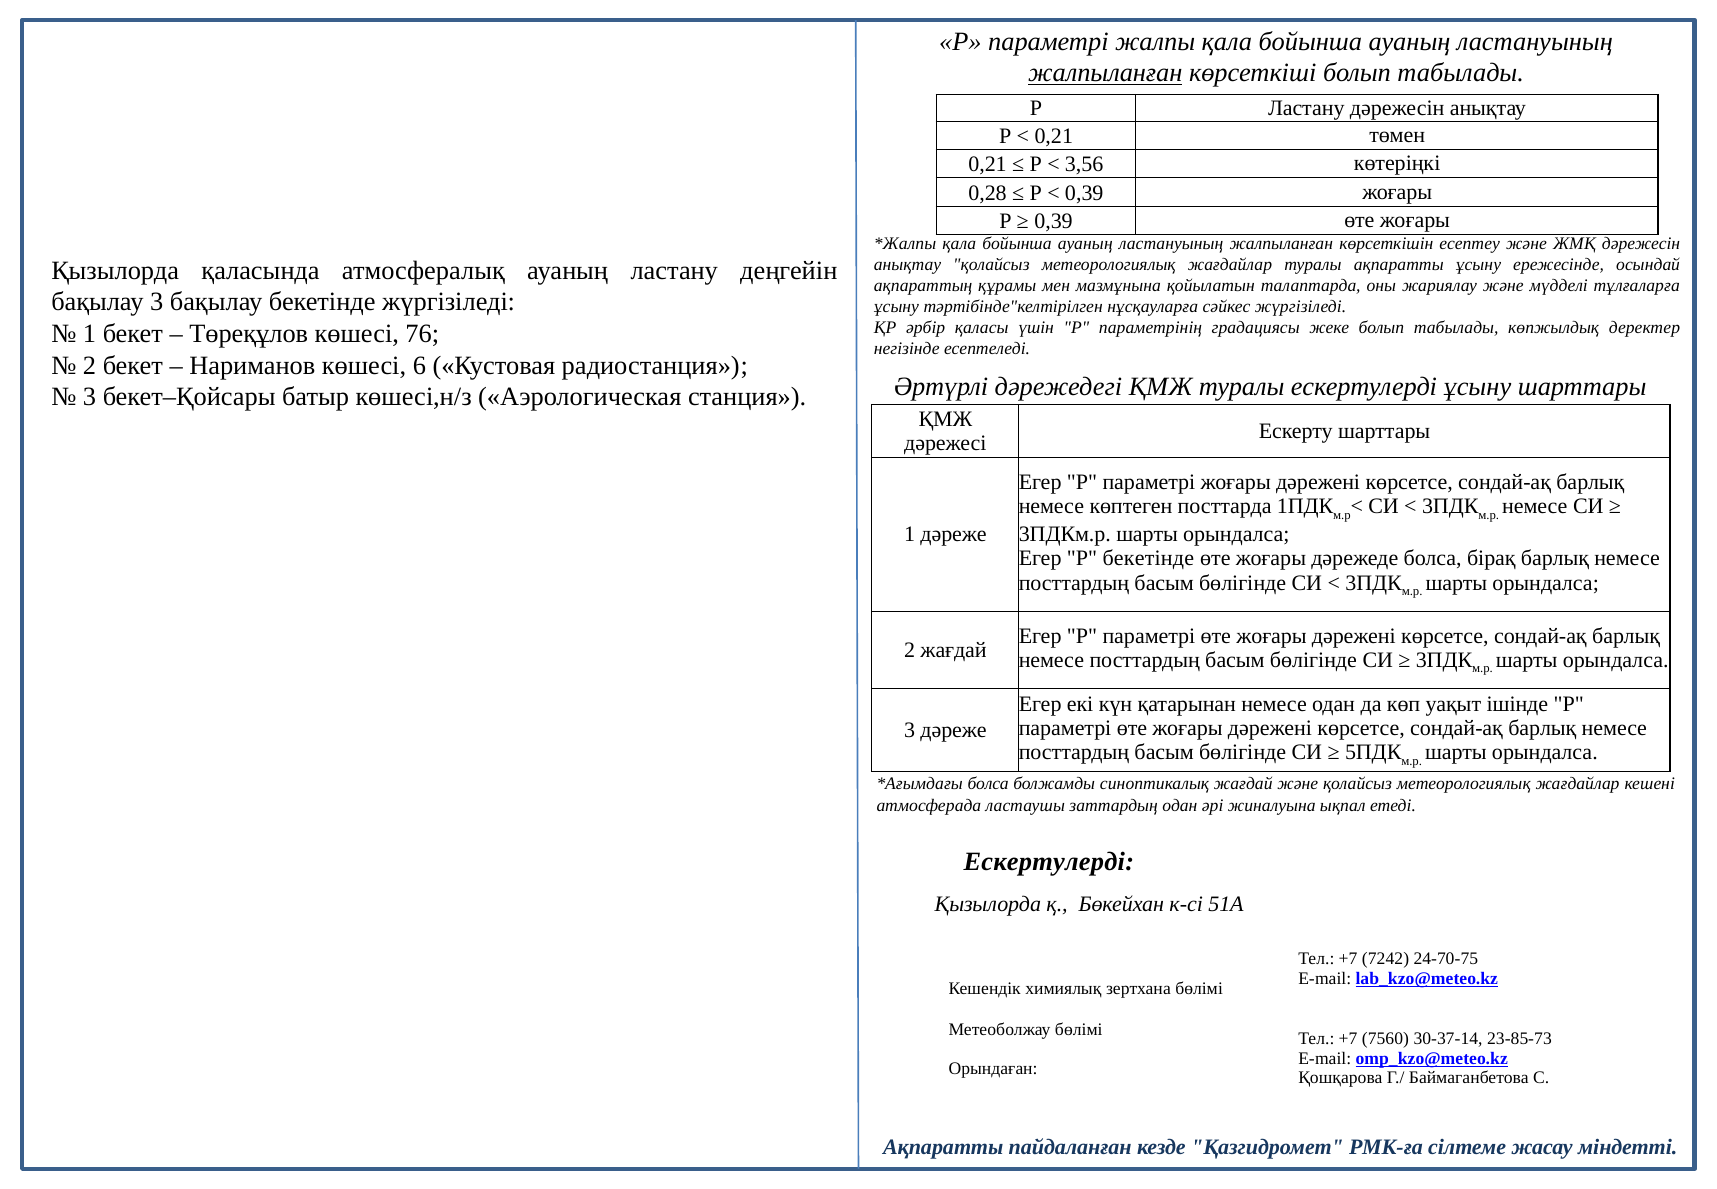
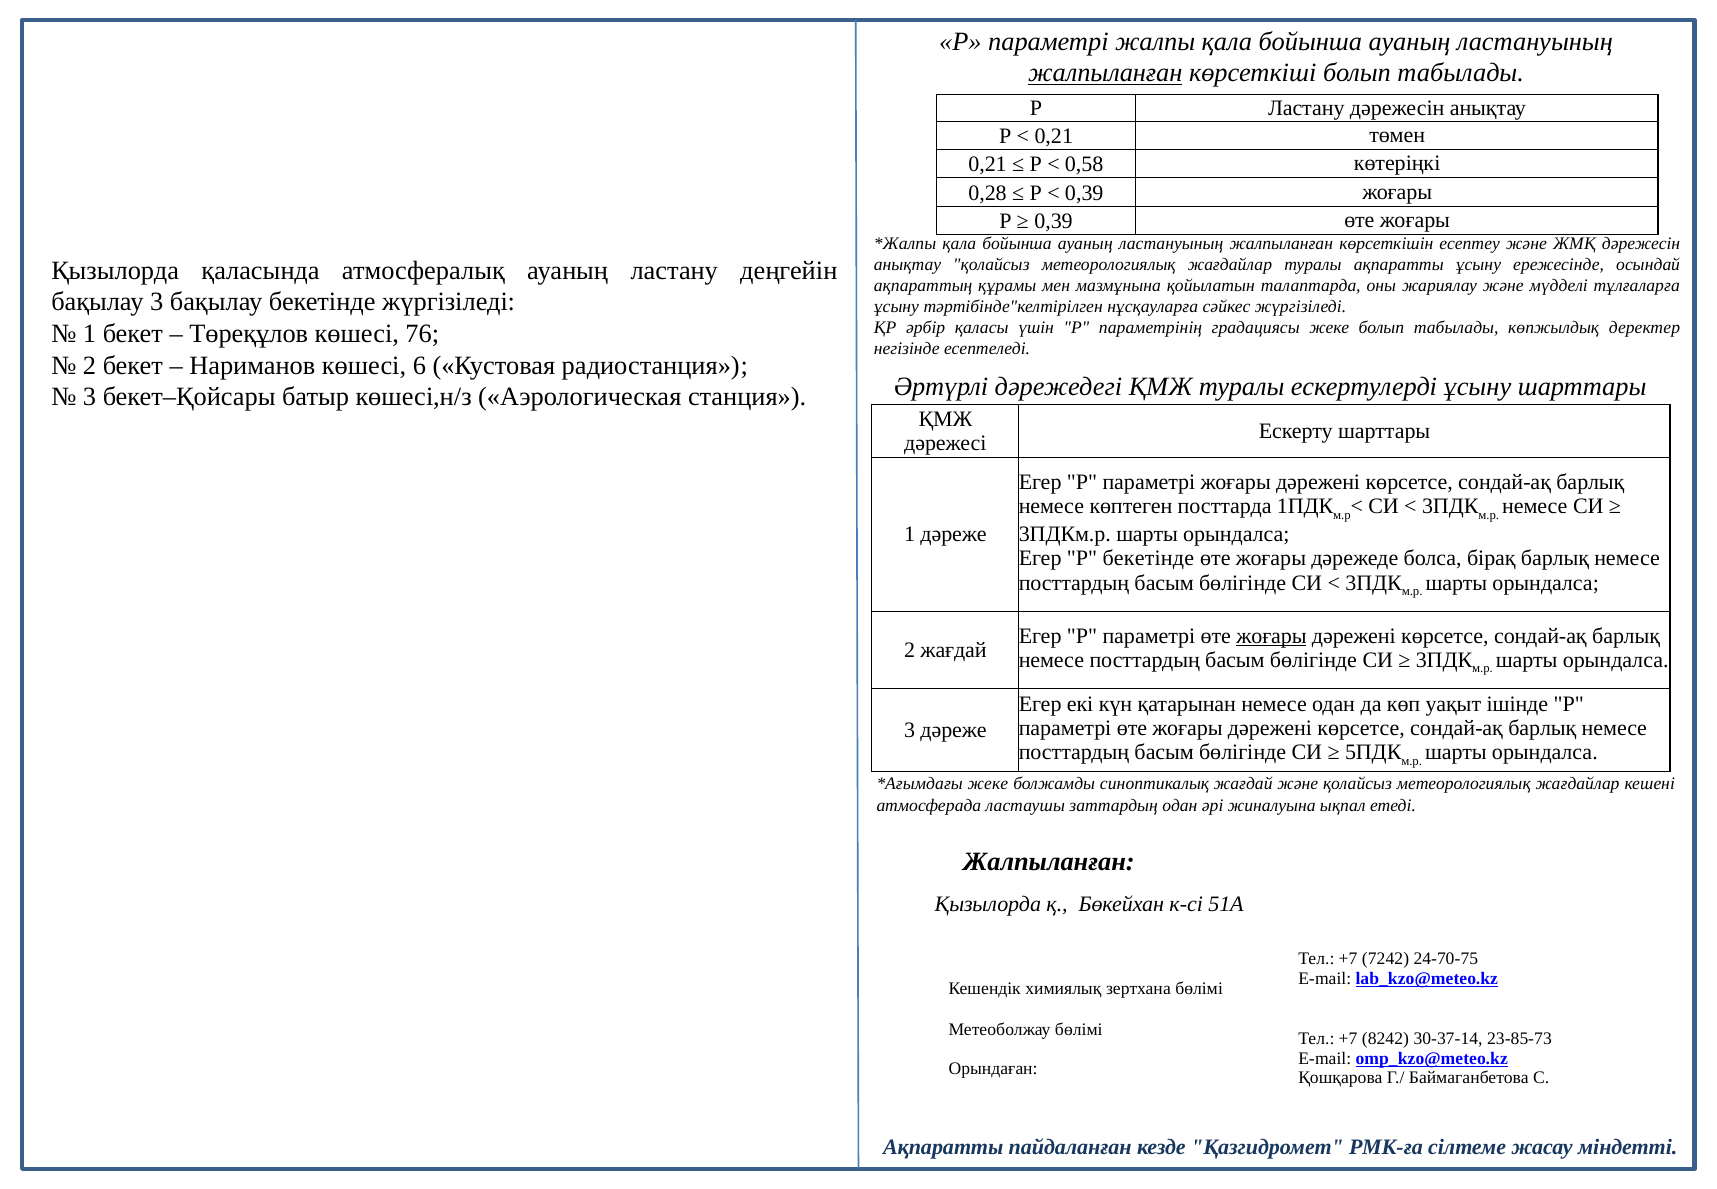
3,56: 3,56 -> 0,58 (1084, 164)
жоғары underline: none -> present (1271, 636)
болса: болса -> жеке (988, 784)
Ескертулерді: Ескертулерді -> Жалпыланған (1049, 862)
7560: 7560 -> 8242 (1385, 1039)
